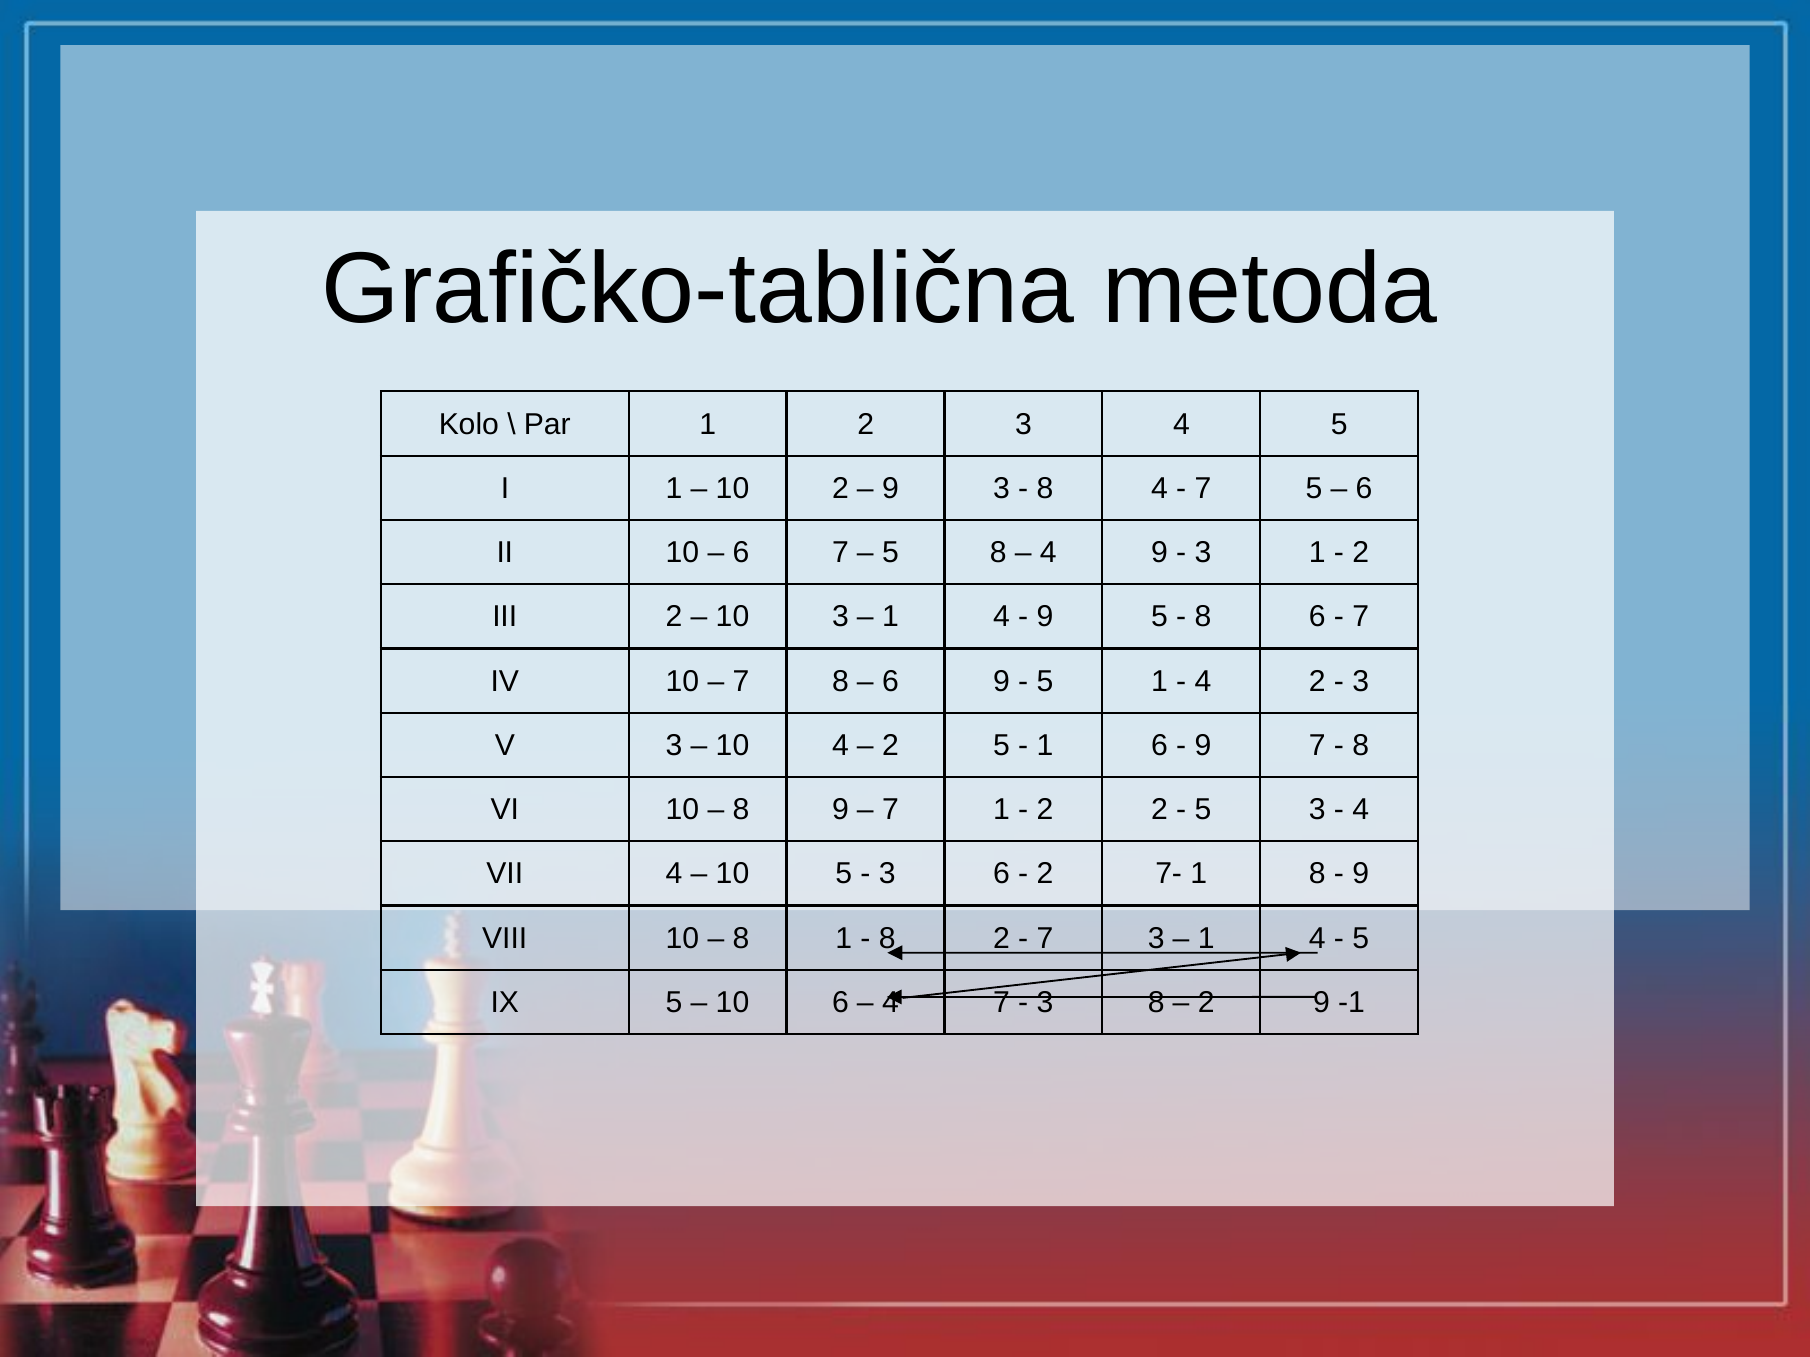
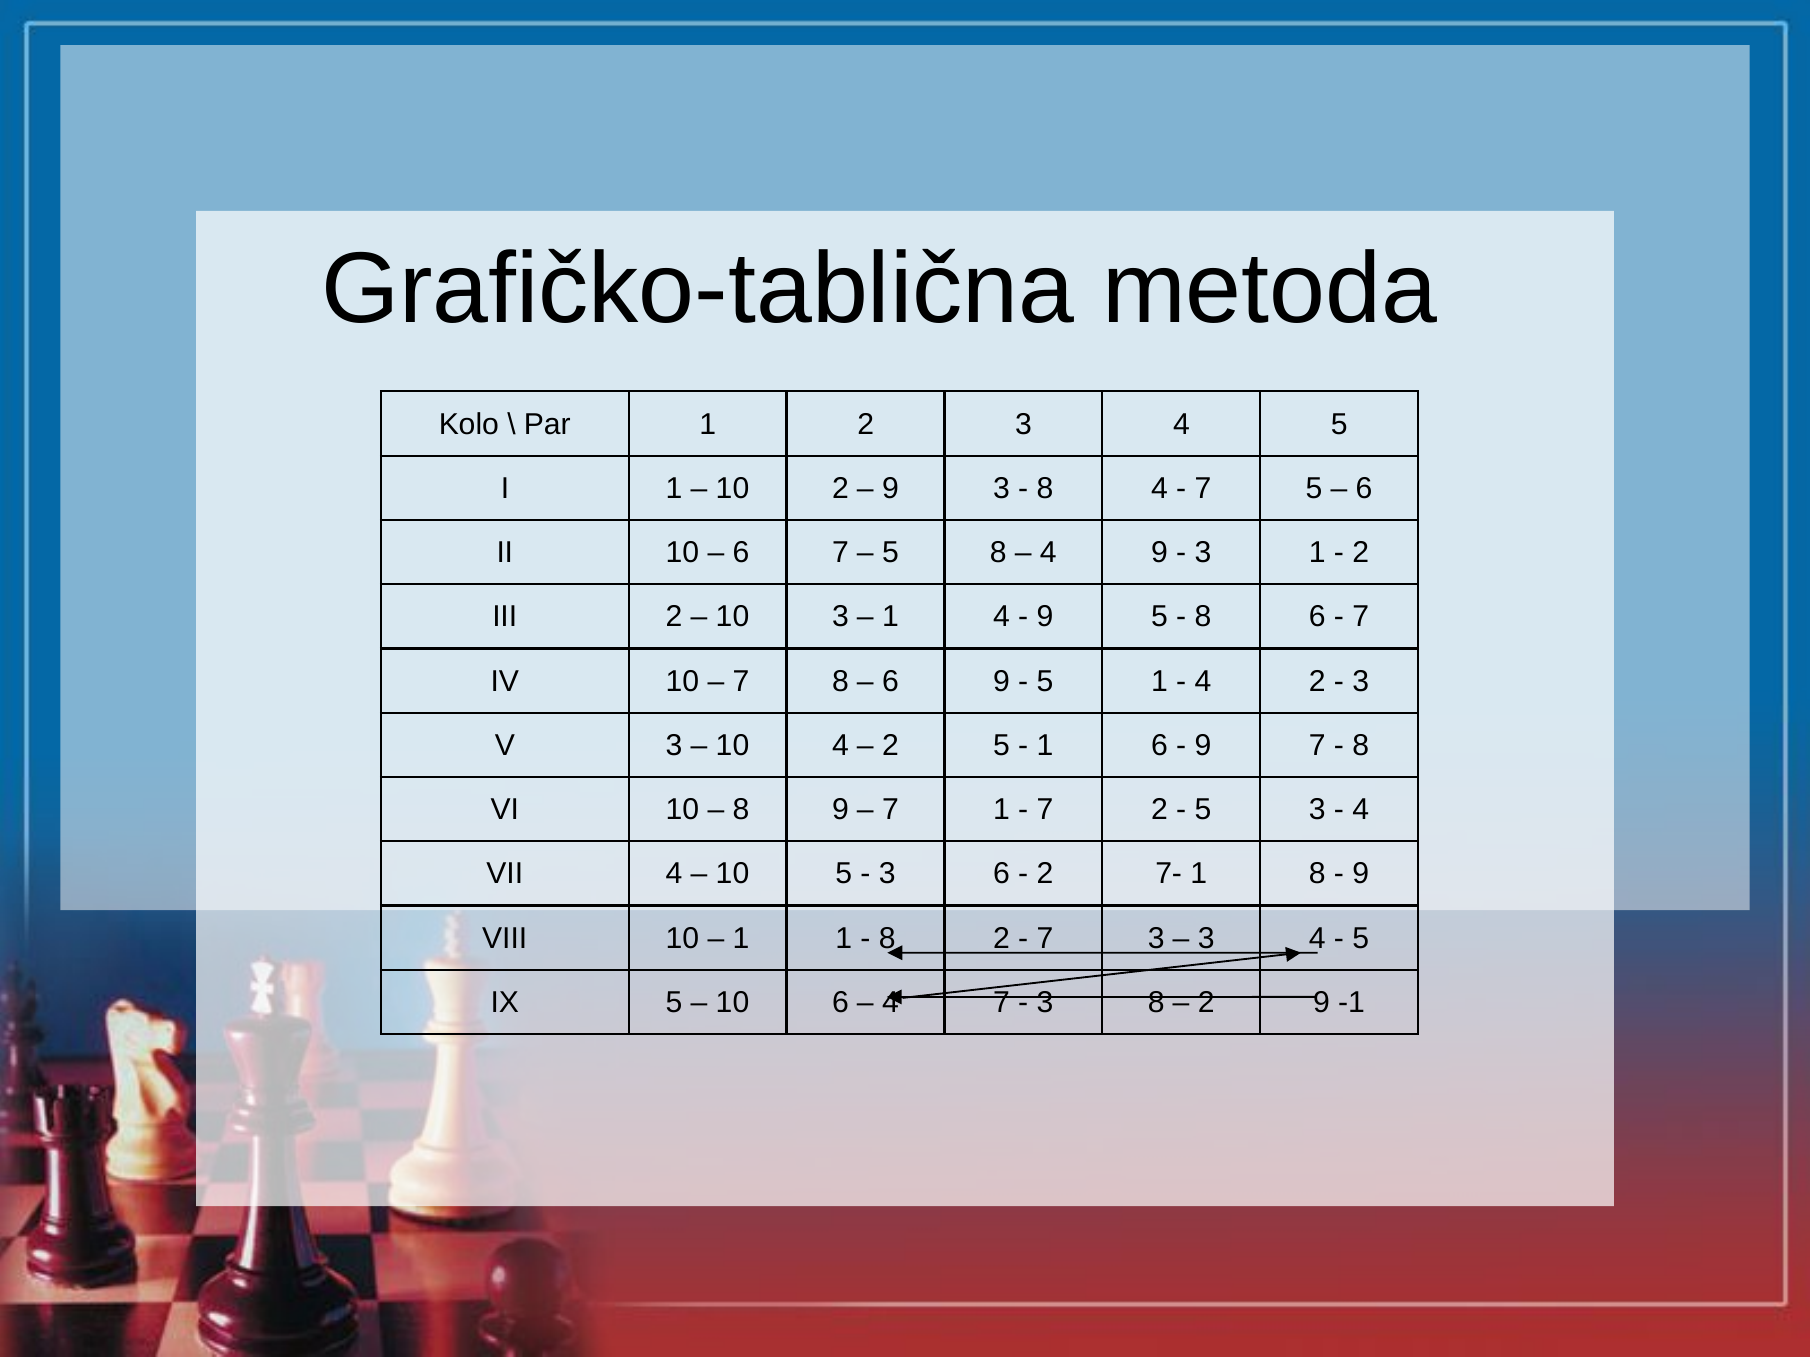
2: 2 -> 7 (1045, 810)
8: 8 -> 1 (741, 939)
1: 1 -> 3 (1206, 939)
